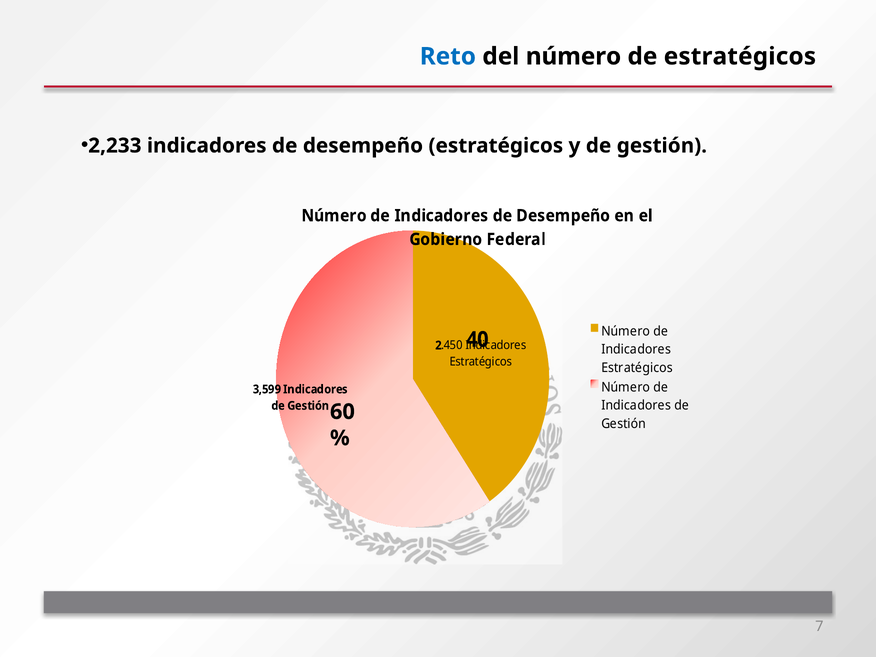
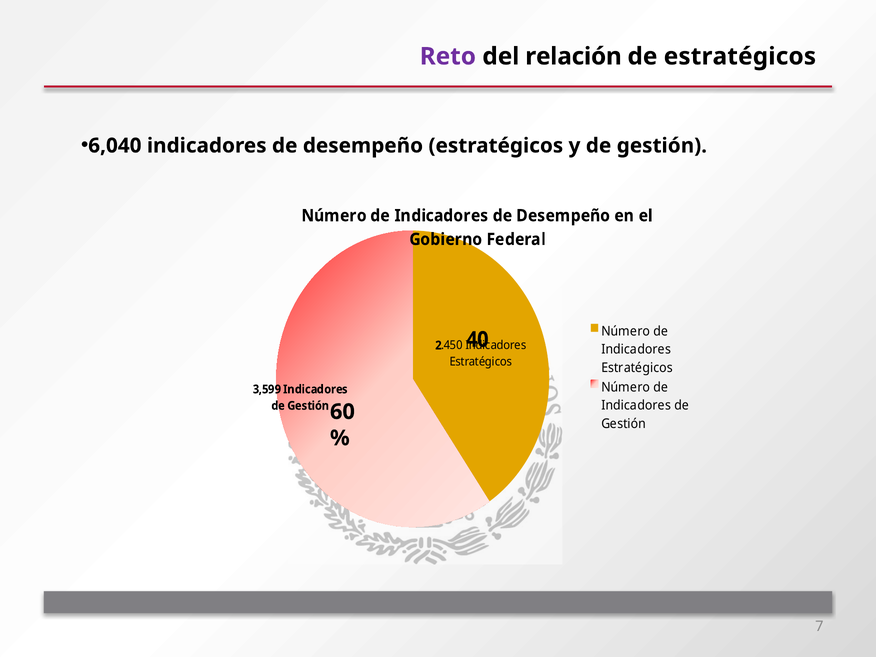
Reto colour: blue -> purple (448, 56)
del número: número -> relación (574, 56)
2,233: 2,233 -> 6,040 (115, 146)
